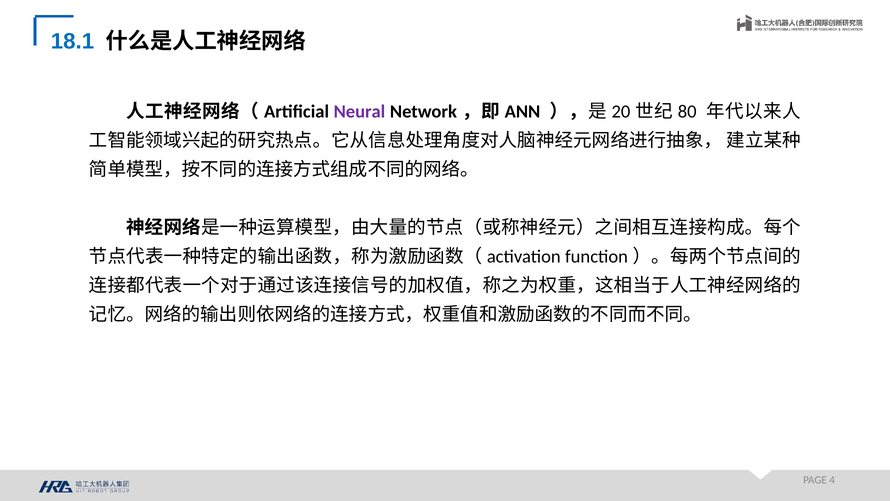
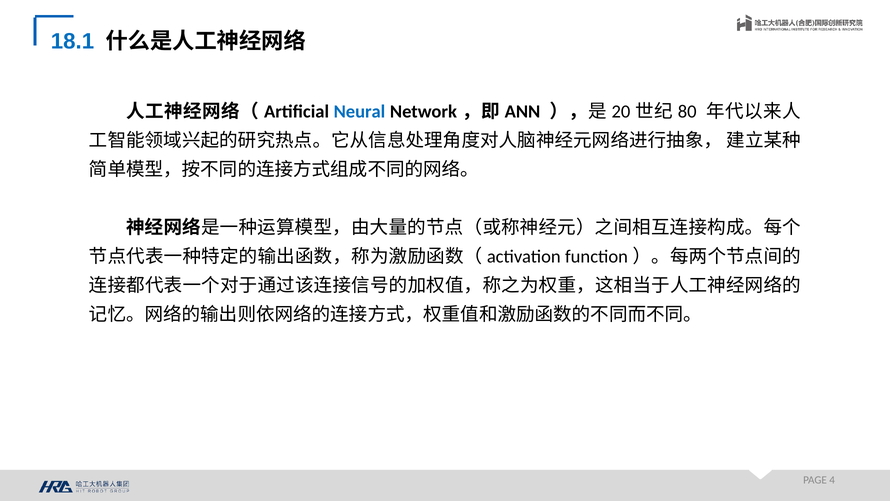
Neural colour: purple -> blue (359, 112)
